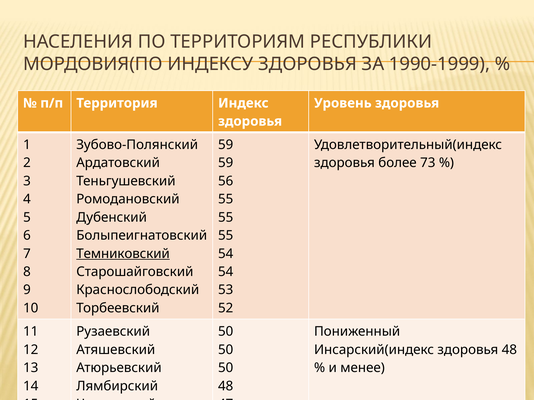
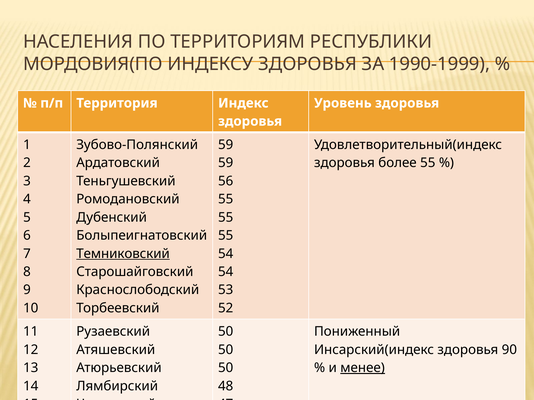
более 73: 73 -> 55 (428, 163)
здоровья 48: 48 -> 90 (509, 350)
менее underline: none -> present (363, 368)
